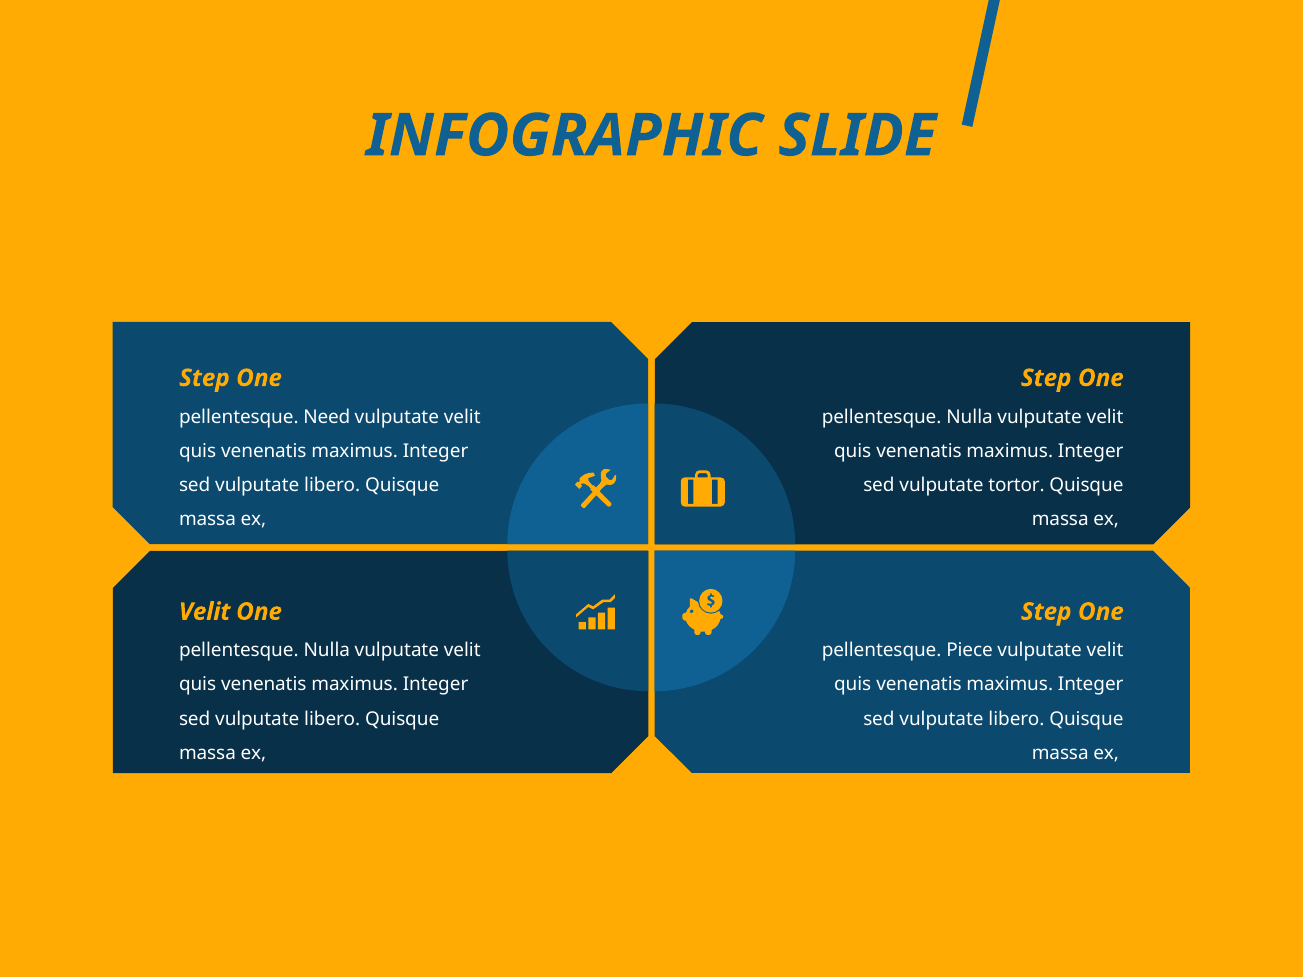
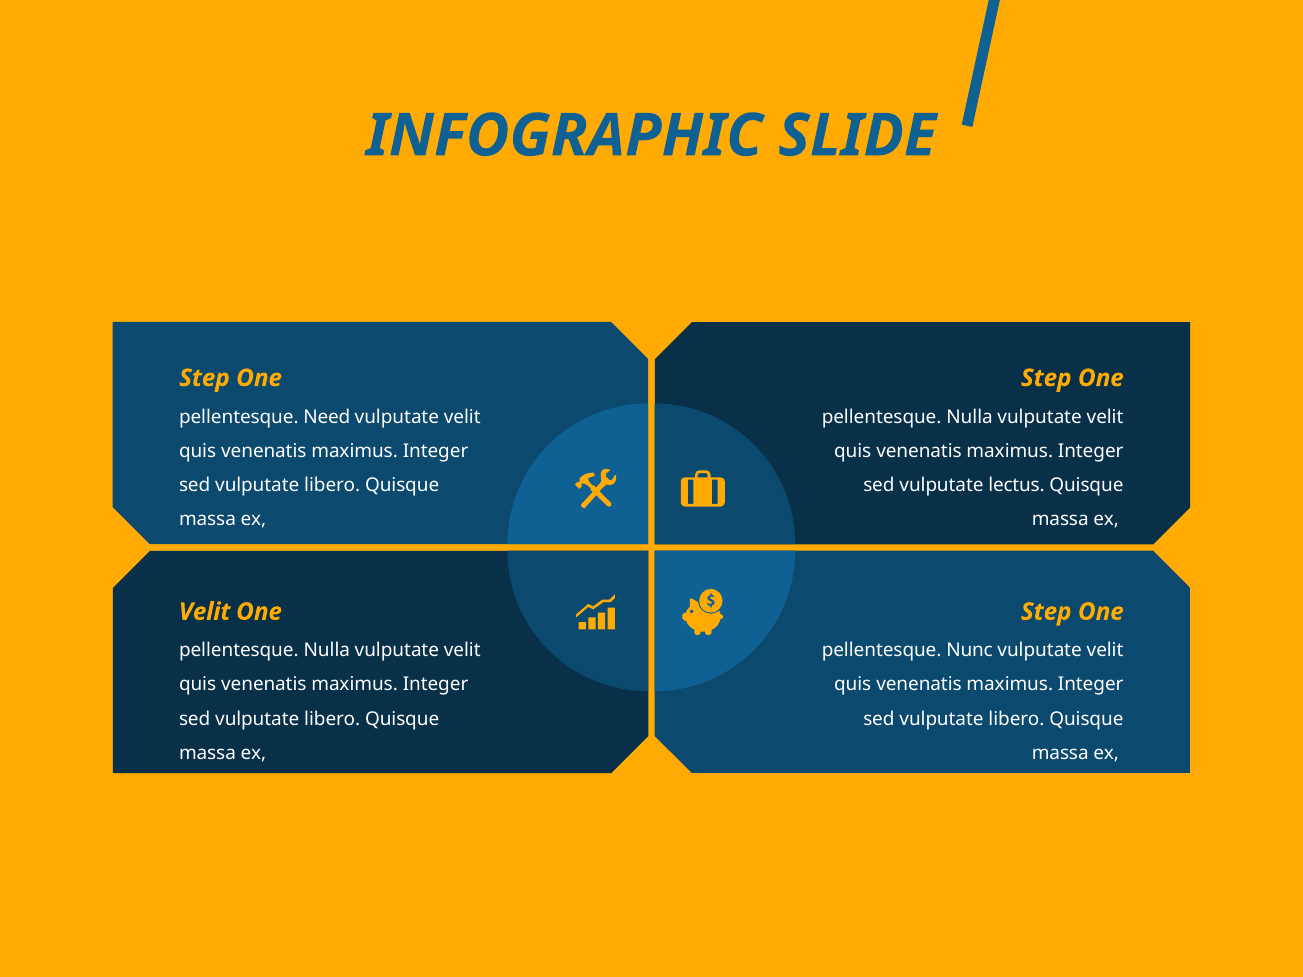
tortor: tortor -> lectus (1017, 485)
Piece: Piece -> Nunc (970, 651)
